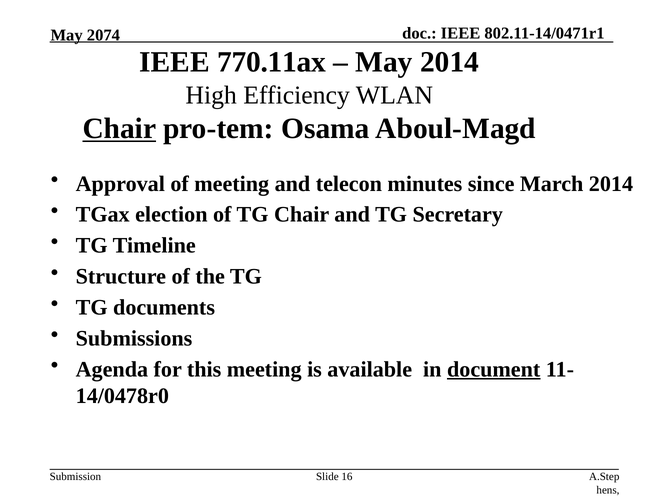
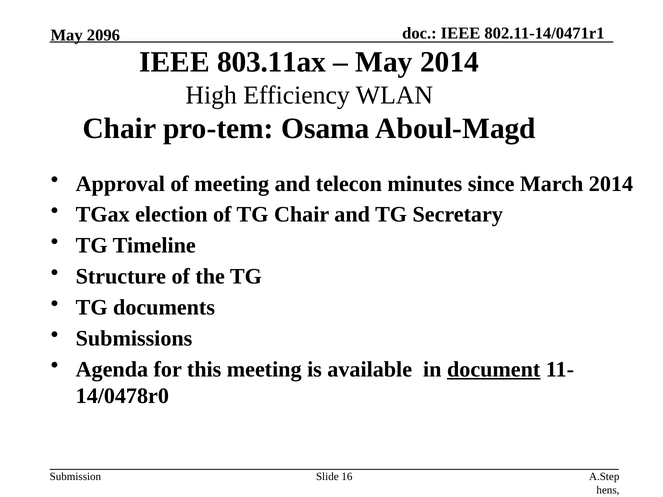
2074: 2074 -> 2096 (103, 35)
770.11ax: 770.11ax -> 803.11ax (272, 62)
Chair underline: present -> none (119, 129)
